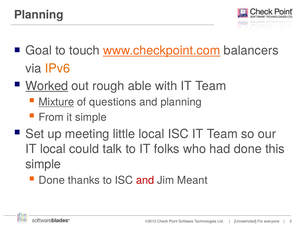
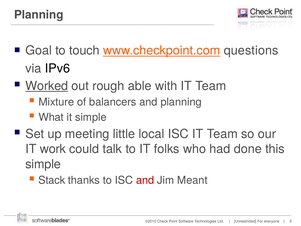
balancers: balancers -> questions (251, 50)
IPv6 colour: orange -> black (57, 68)
Mixture underline: present -> none (56, 102)
questions: questions -> balancers (113, 102)
From: From -> What (51, 117)
IT local: local -> work (53, 149)
Done: Done -> Stack (52, 180)
